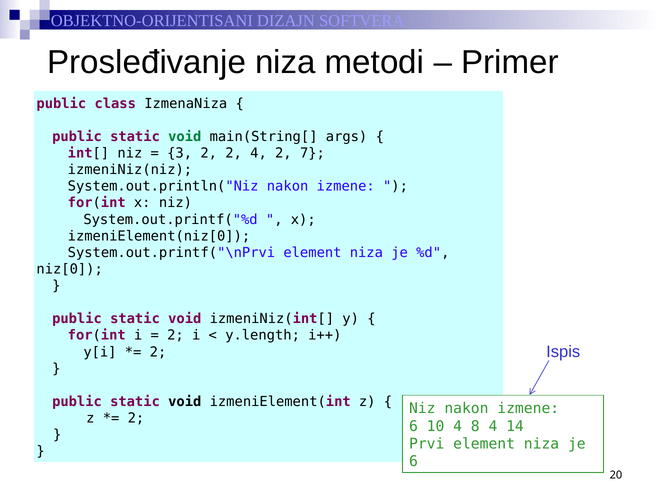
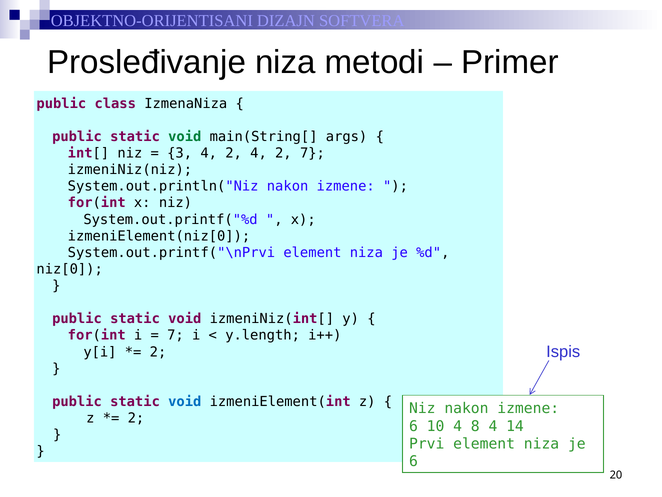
3 2: 2 -> 4 (209, 153)
2: 2 -> 7 (175, 335)
void colour: black -> blue (185, 401)
